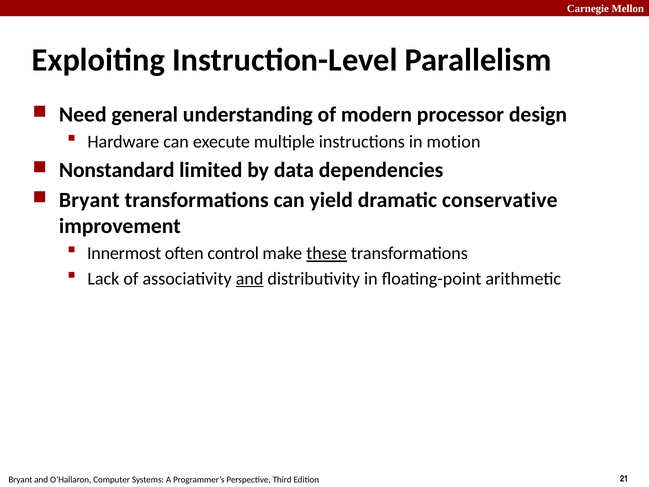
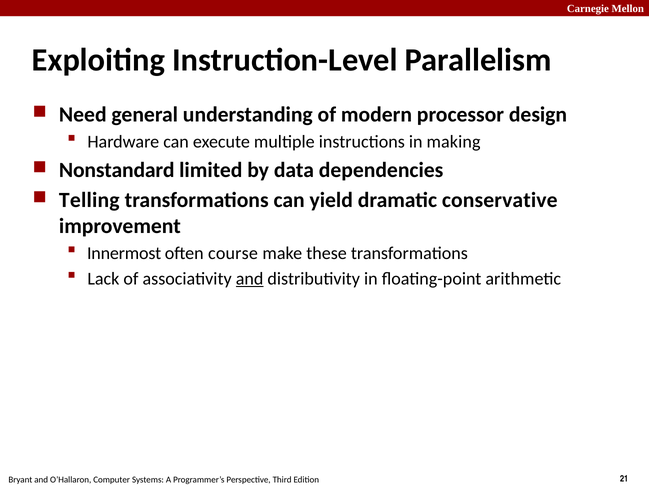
motion: motion -> making (454, 142)
Bryant: Bryant -> Telling (89, 200)
control: control -> course (233, 253)
these underline: present -> none (327, 253)
